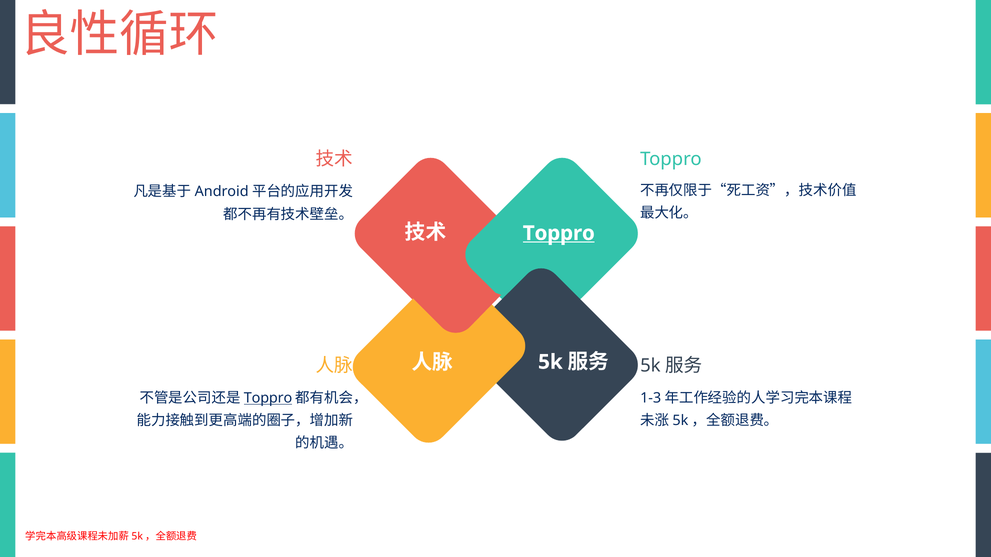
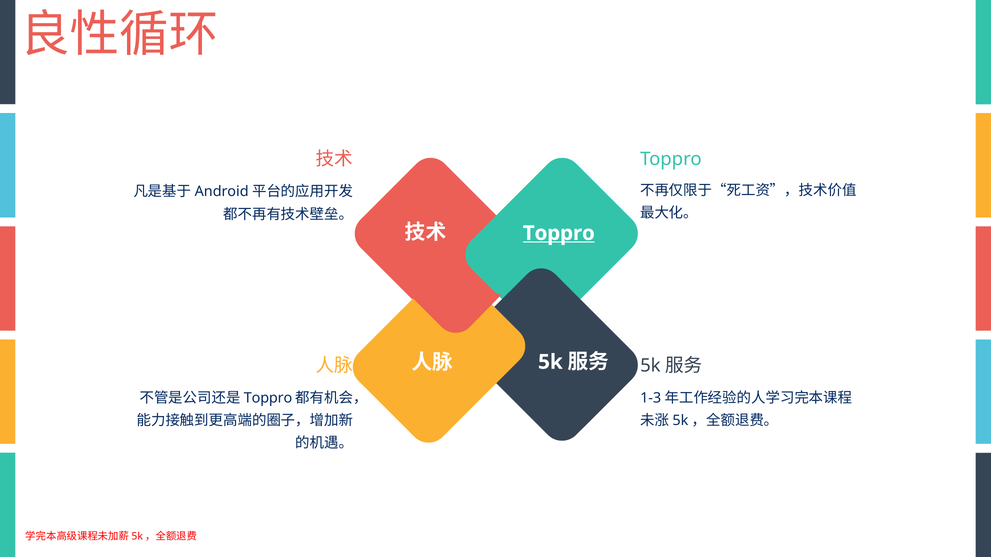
Toppro underline: present -> none (268, 398)
